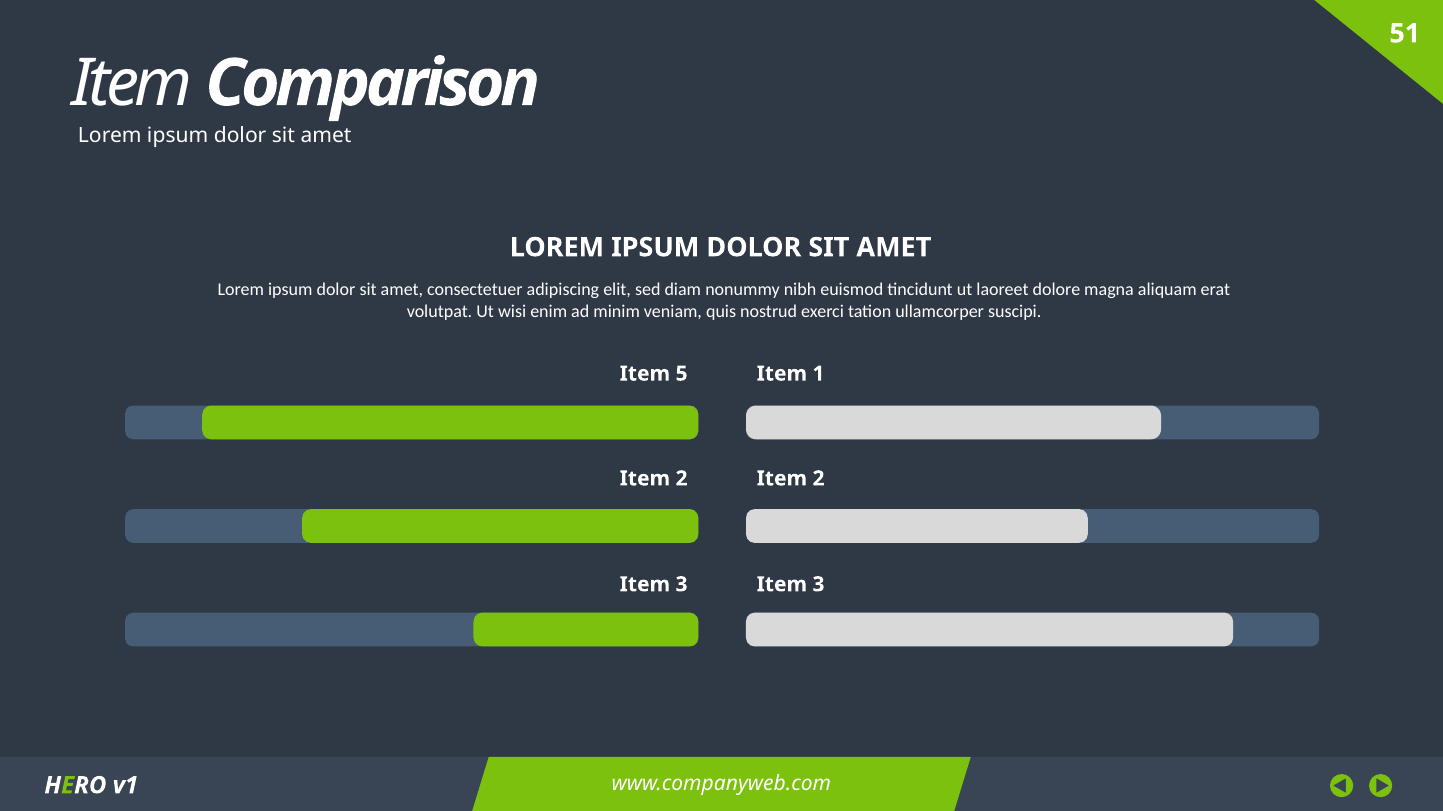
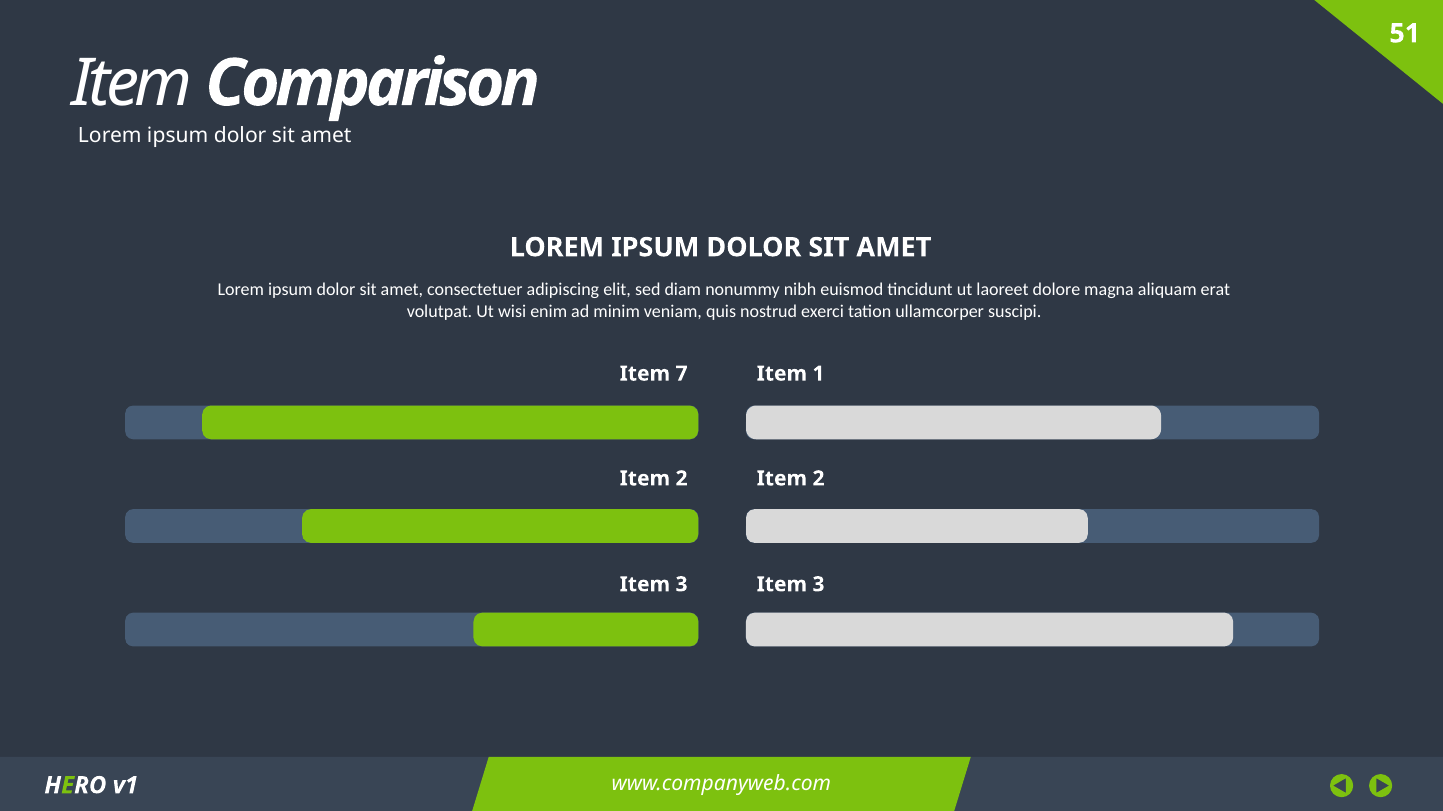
5: 5 -> 7 (682, 374)
